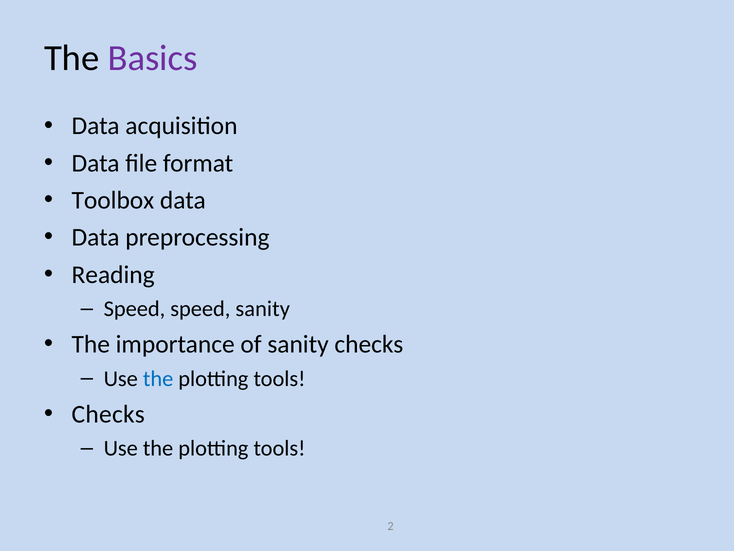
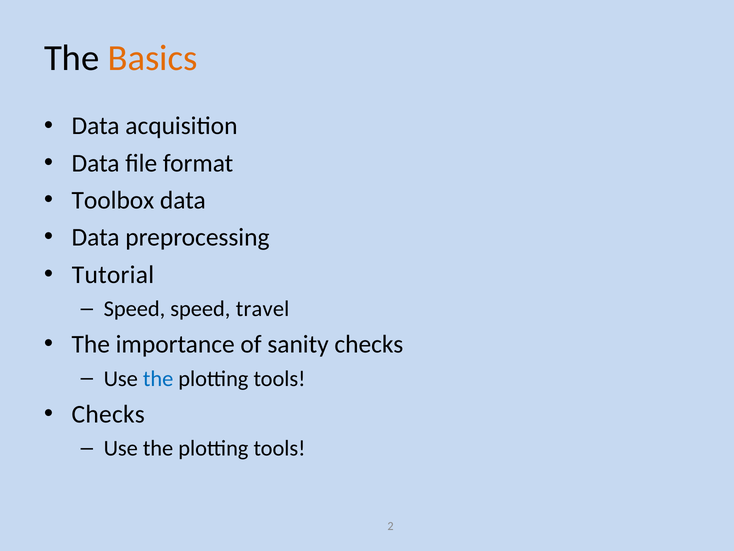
Basics colour: purple -> orange (153, 58)
Reading: Reading -> Tutorial (113, 274)
speed sanity: sanity -> travel (263, 309)
